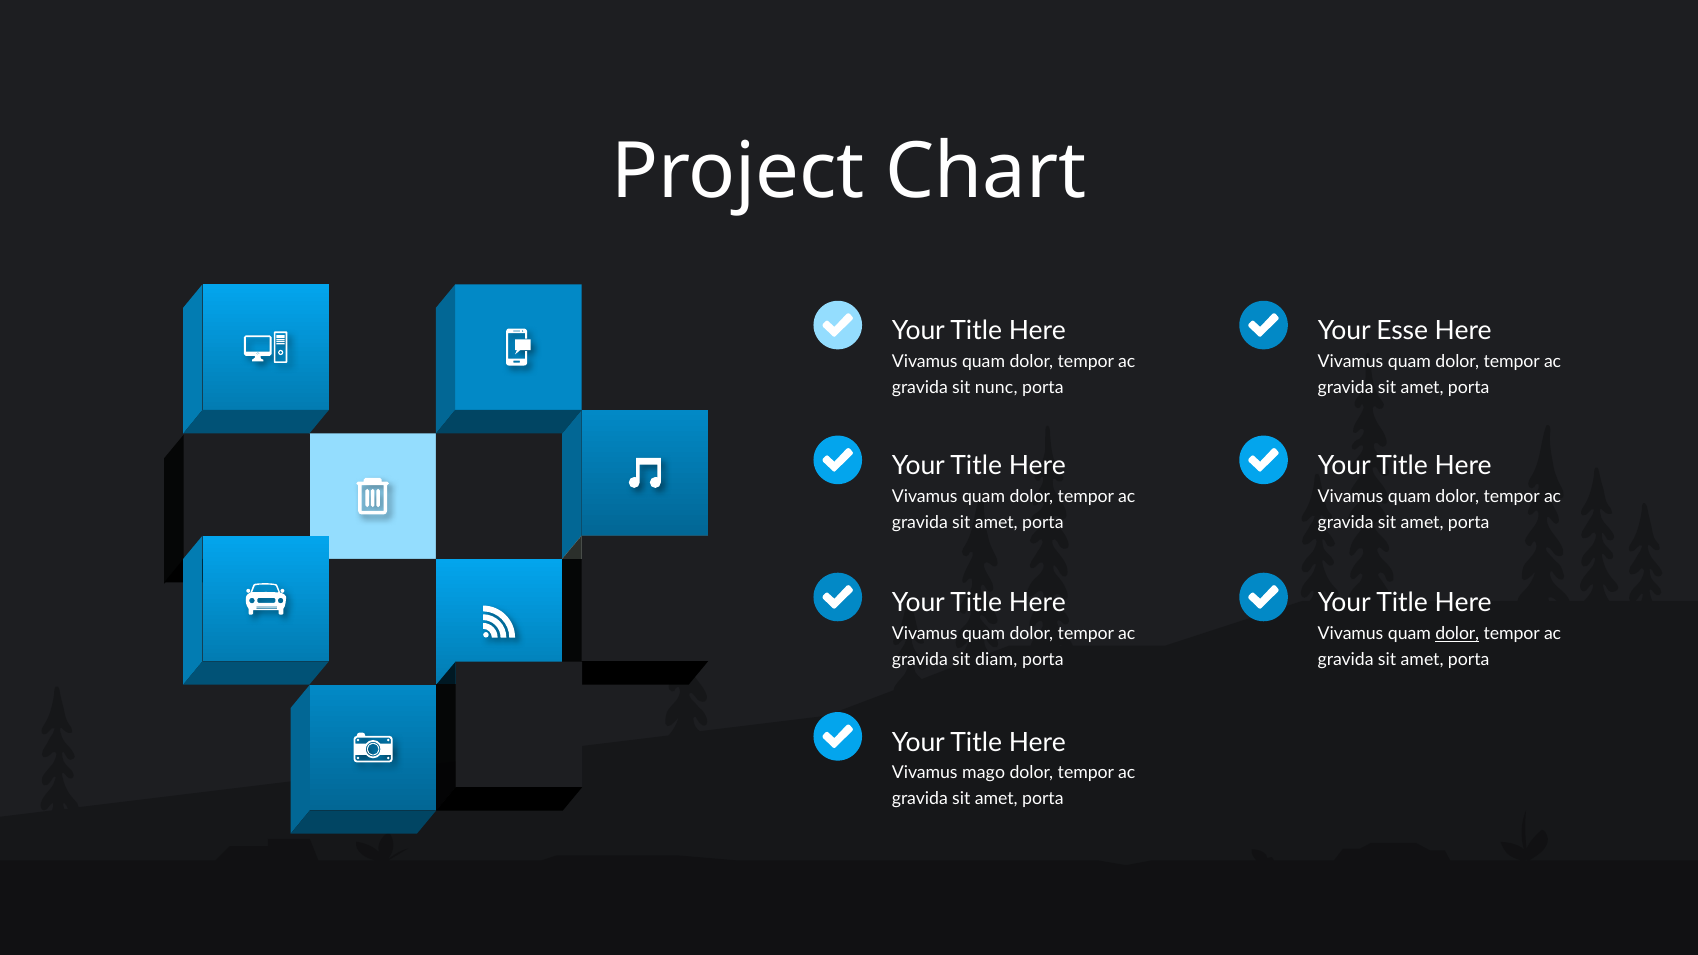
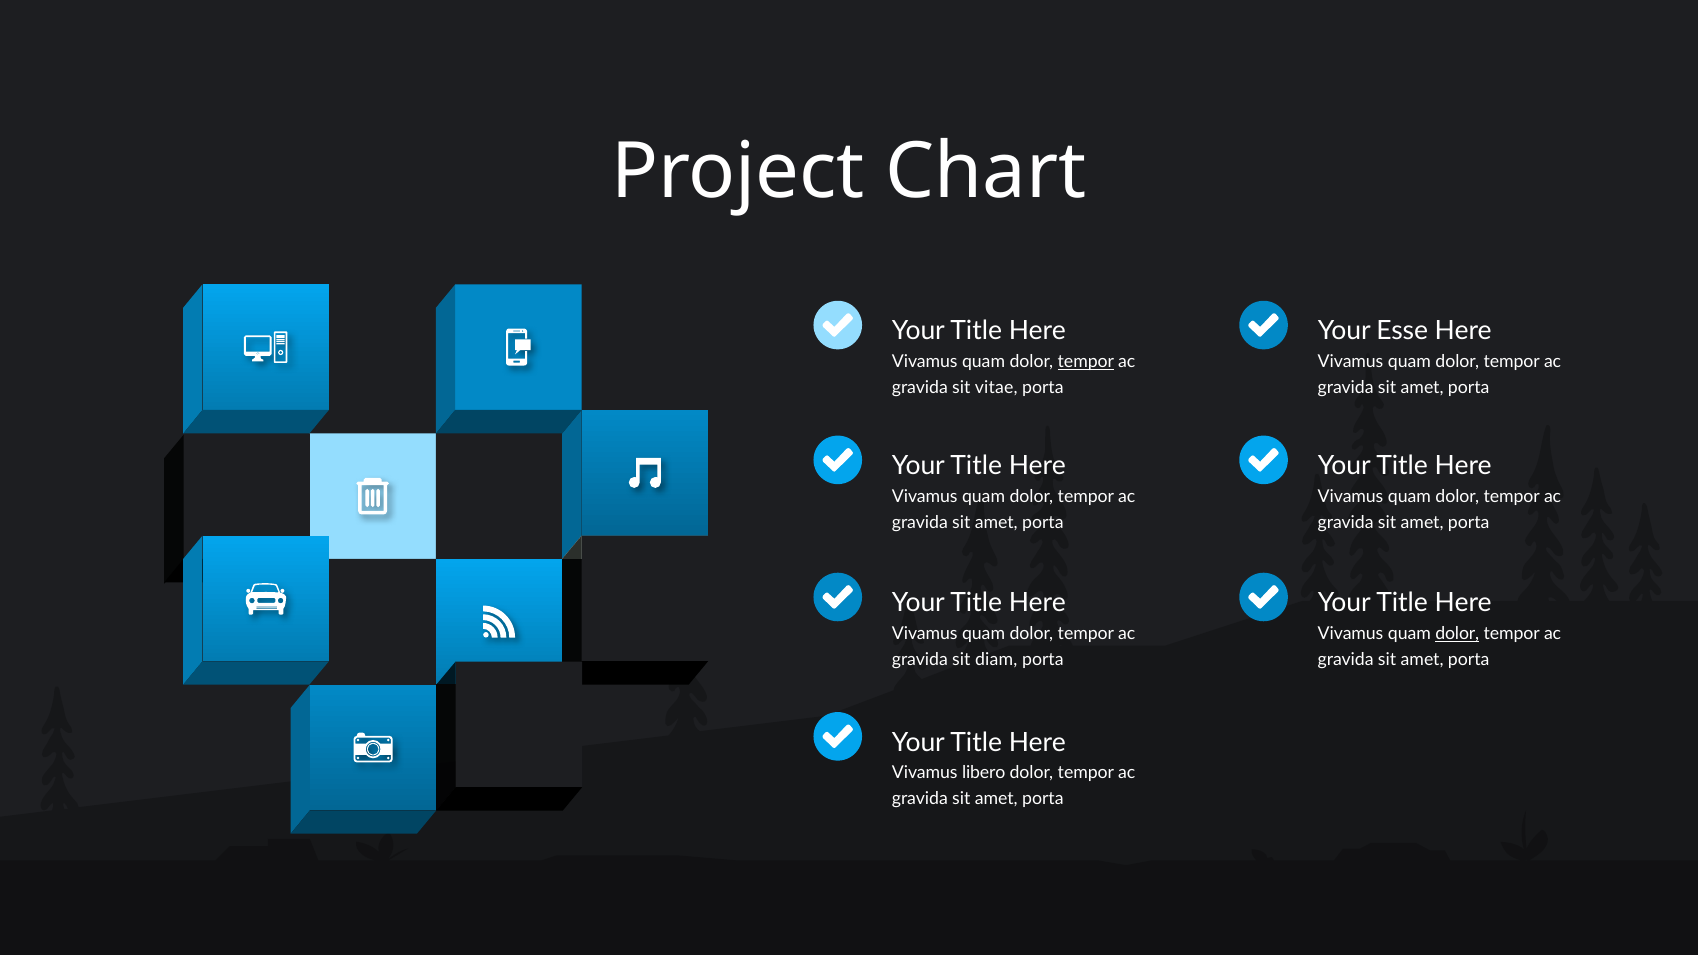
tempor underline: none -> present (1086, 362)
nunc: nunc -> vitae (996, 387)
mago: mago -> libero (984, 773)
